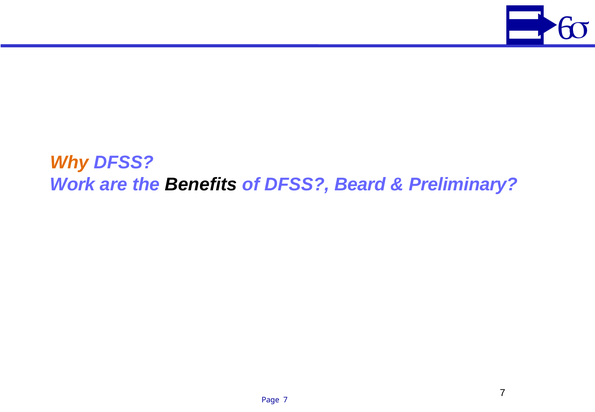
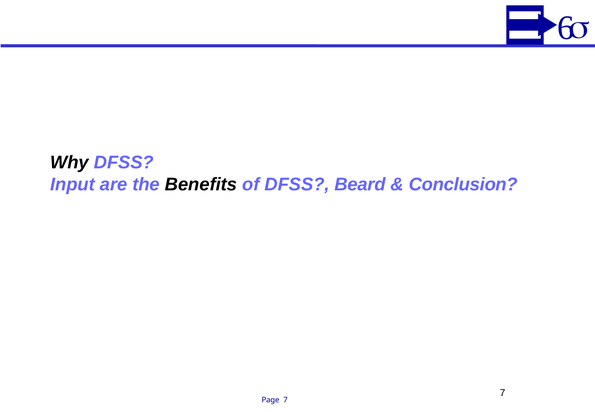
Why colour: orange -> black (69, 162)
Work: Work -> Input (72, 184)
Preliminary: Preliminary -> Conclusion (463, 184)
